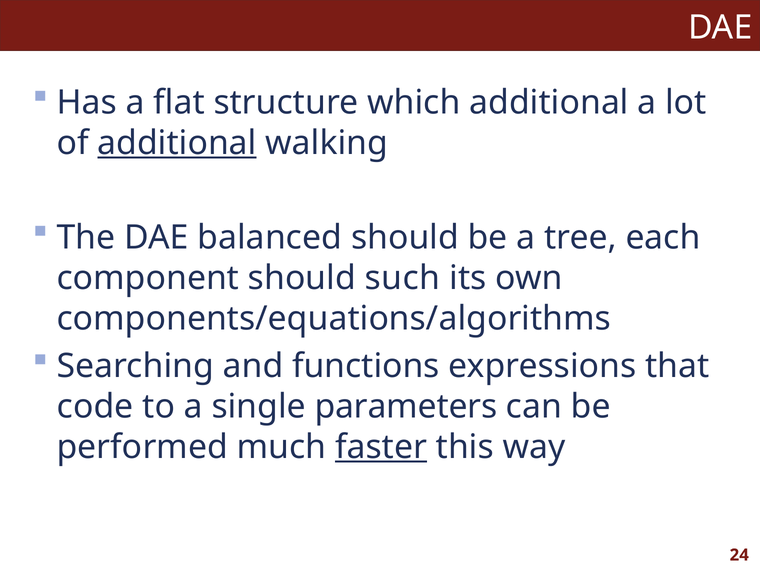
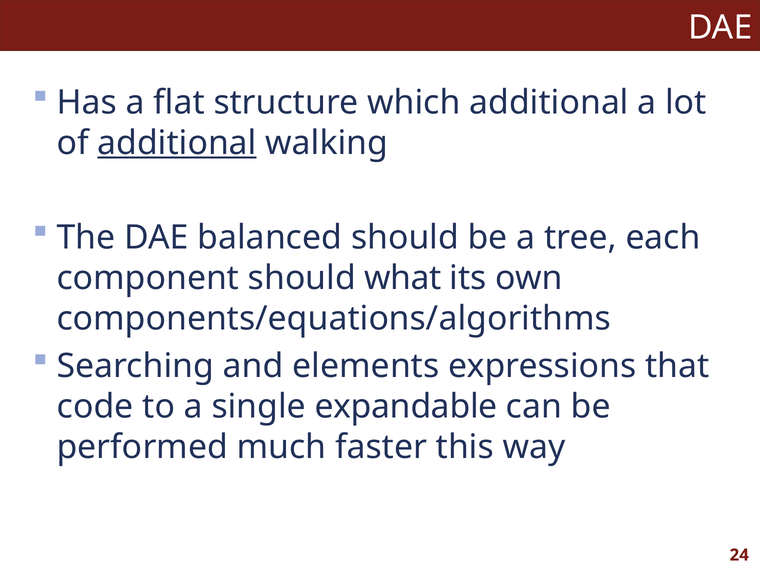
such: such -> what (403, 278)
functions: functions -> elements (366, 366)
parameters: parameters -> expandable (406, 407)
faster underline: present -> none (381, 447)
